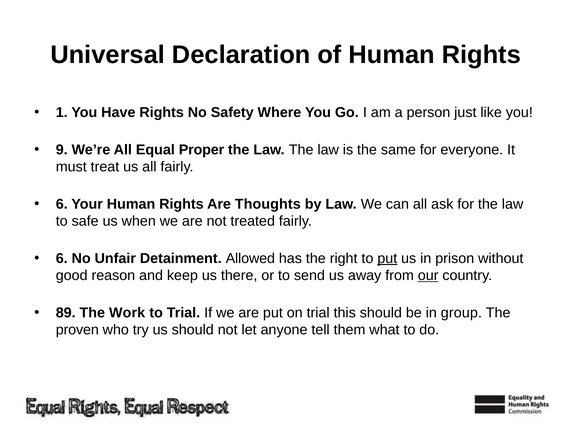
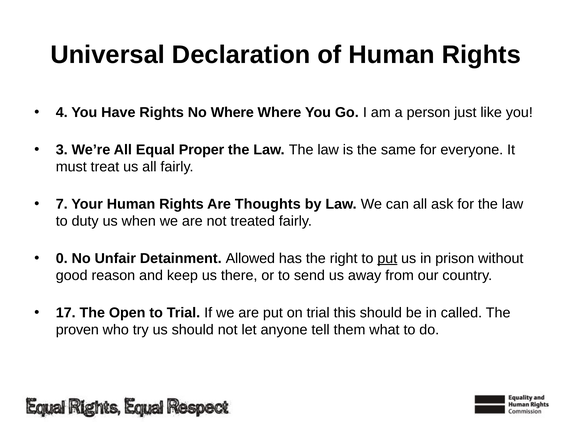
1: 1 -> 4 (62, 113)
No Safety: Safety -> Where (232, 113)
9: 9 -> 3 (62, 150)
6: 6 -> 7 (62, 204)
safe: safe -> duty (85, 221)
6: 6 -> 0 (62, 258)
our underline: present -> none (428, 276)
89: 89 -> 17 (66, 313)
Work: Work -> Open (127, 313)
group: group -> called (461, 313)
